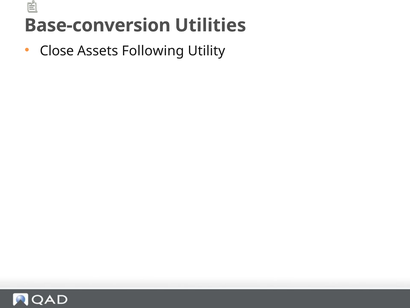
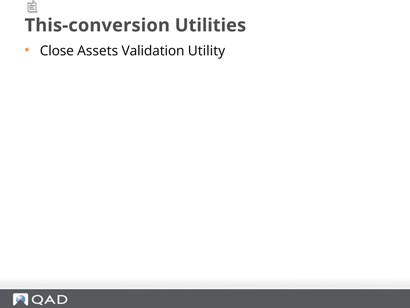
Base-conversion: Base-conversion -> This-conversion (97, 25)
Following: Following -> Validation (153, 51)
